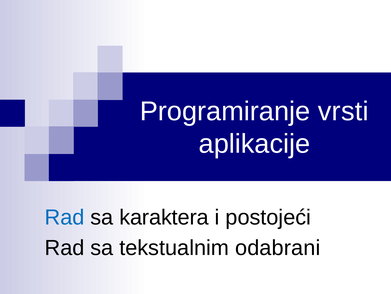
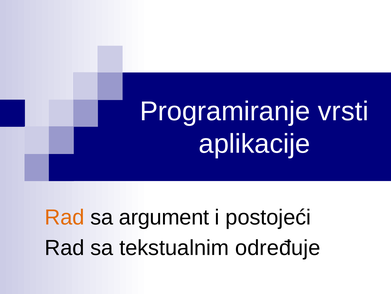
Rad colour: blue -> orange (65, 217)
karaktera: karaktera -> argument (164, 217)
odabrani: odabrani -> određuje (278, 247)
